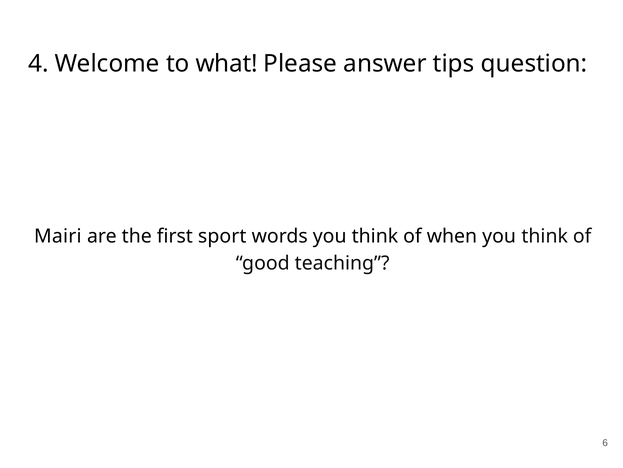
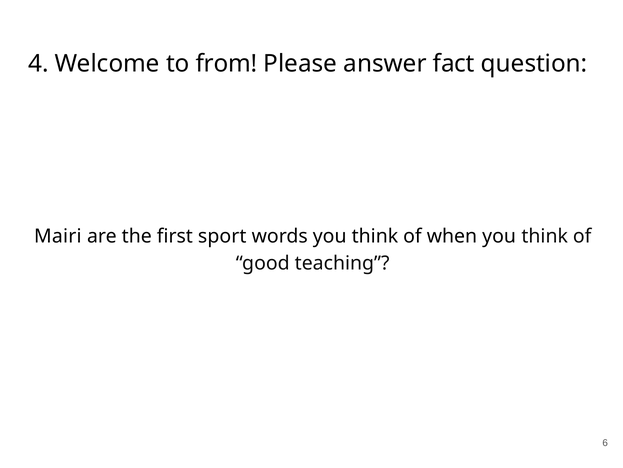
what: what -> from (227, 64)
tips: tips -> fact (454, 64)
